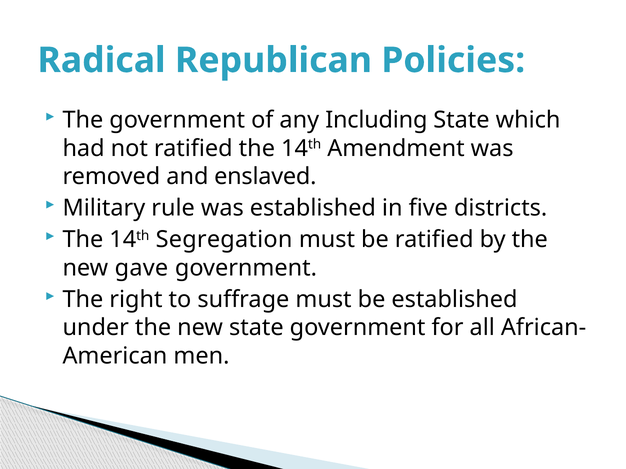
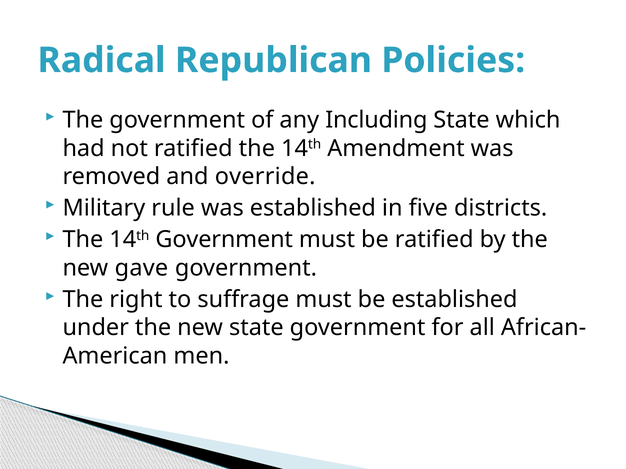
enslaved: enslaved -> override (265, 177)
14th Segregation: Segregation -> Government (224, 240)
